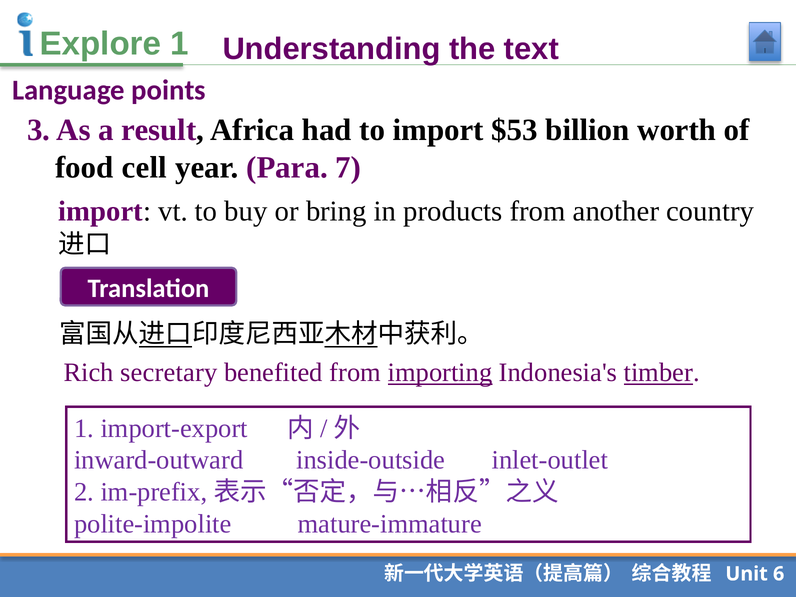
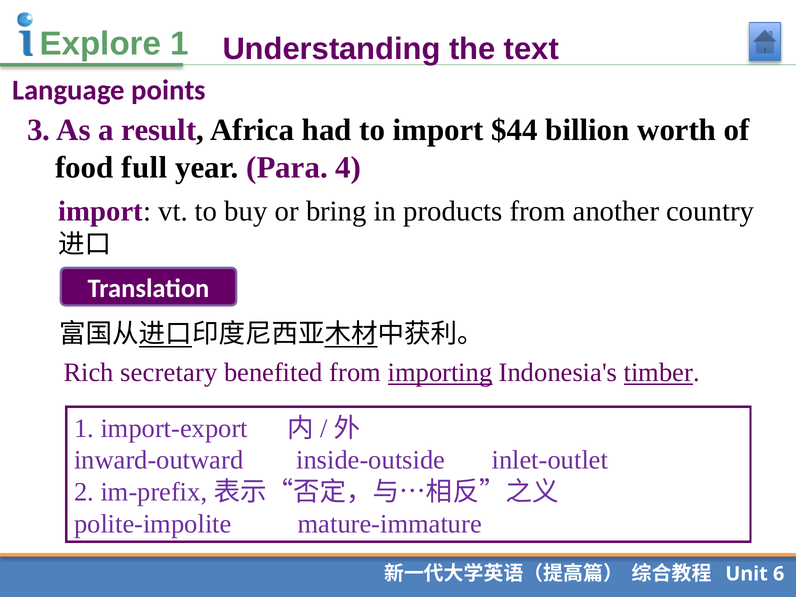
$53: $53 -> $44 (515, 130)
cell: cell -> full (144, 167)
7: 7 -> 4 (348, 167)
